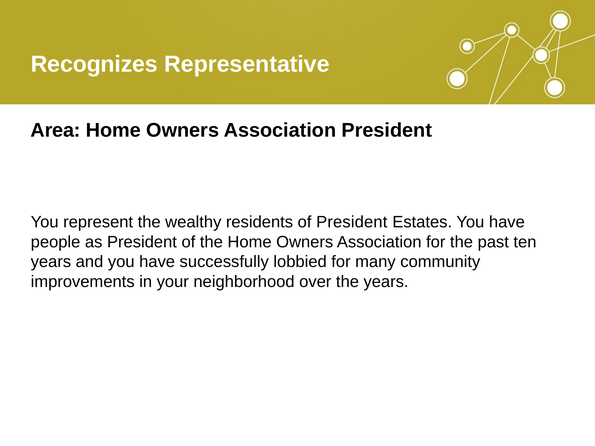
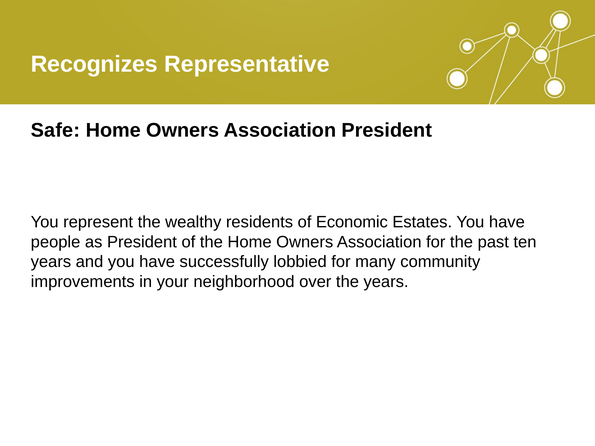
Area: Area -> Safe (55, 130)
of President: President -> Economic (352, 222)
